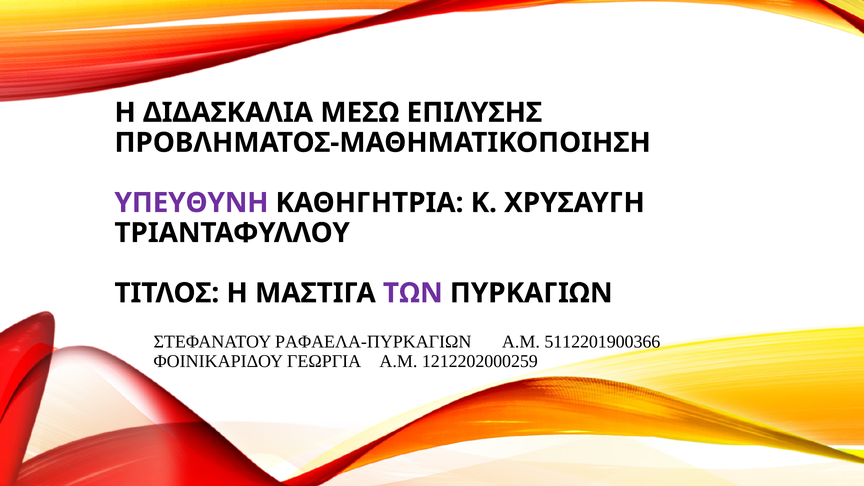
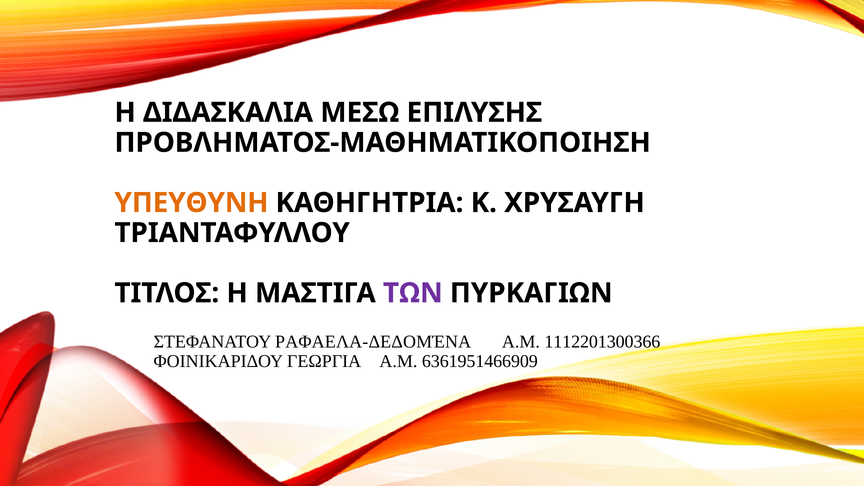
ΥΠΕΥΘΥΝΗ colour: purple -> orange (191, 203)
ΡΑΦΑΕΛΑ-ΠΥΡΚΑΓΙΩΝ: ΡΑΦΑΕΛΑ-ΠΥΡΚΑΓΙΩΝ -> ΡΑΦΑΕΛΑ-ΔΕΔΟΜΈΝΑ (373, 342)
5112201900366: 5112201900366 -> 1112201300366 (602, 342)
1212202000259: 1212202000259 -> 6361951466909 (480, 361)
